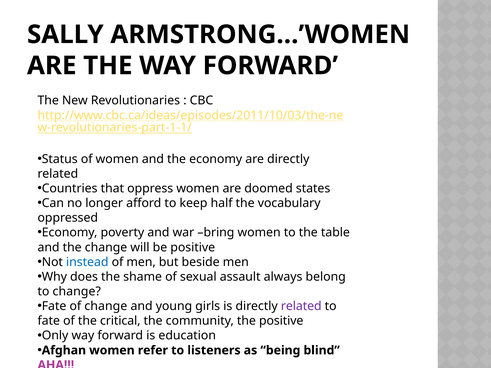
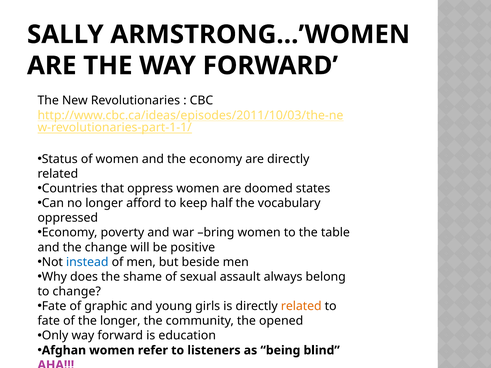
of change: change -> graphic (106, 306)
related colour: purple -> orange (301, 306)
the critical: critical -> longer (120, 321)
the positive: positive -> opened (281, 321)
